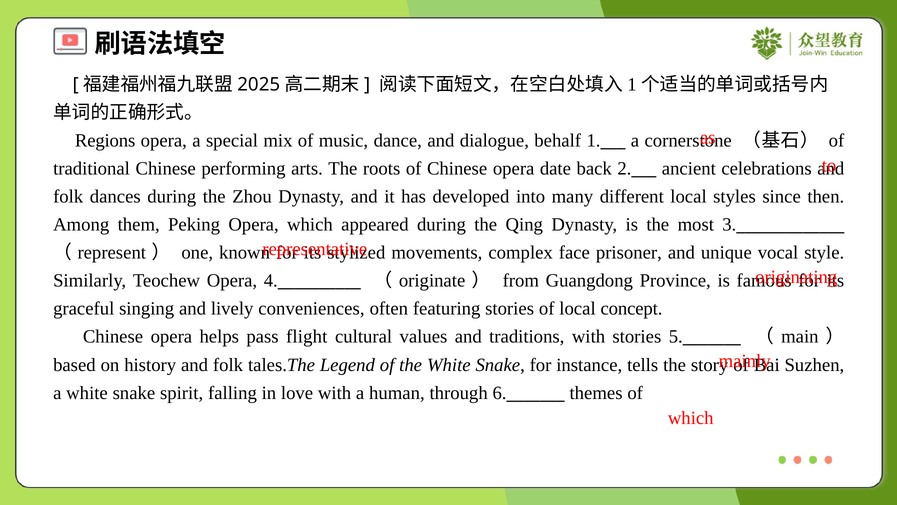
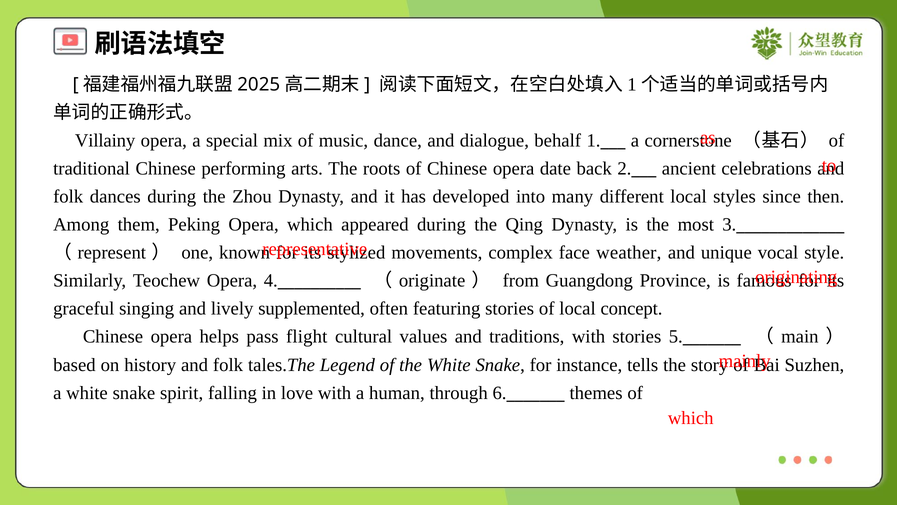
Regions: Regions -> Villainy (105, 140)
prisoner: prisoner -> weather (629, 252)
conveniences: conveniences -> supplemented (312, 308)
